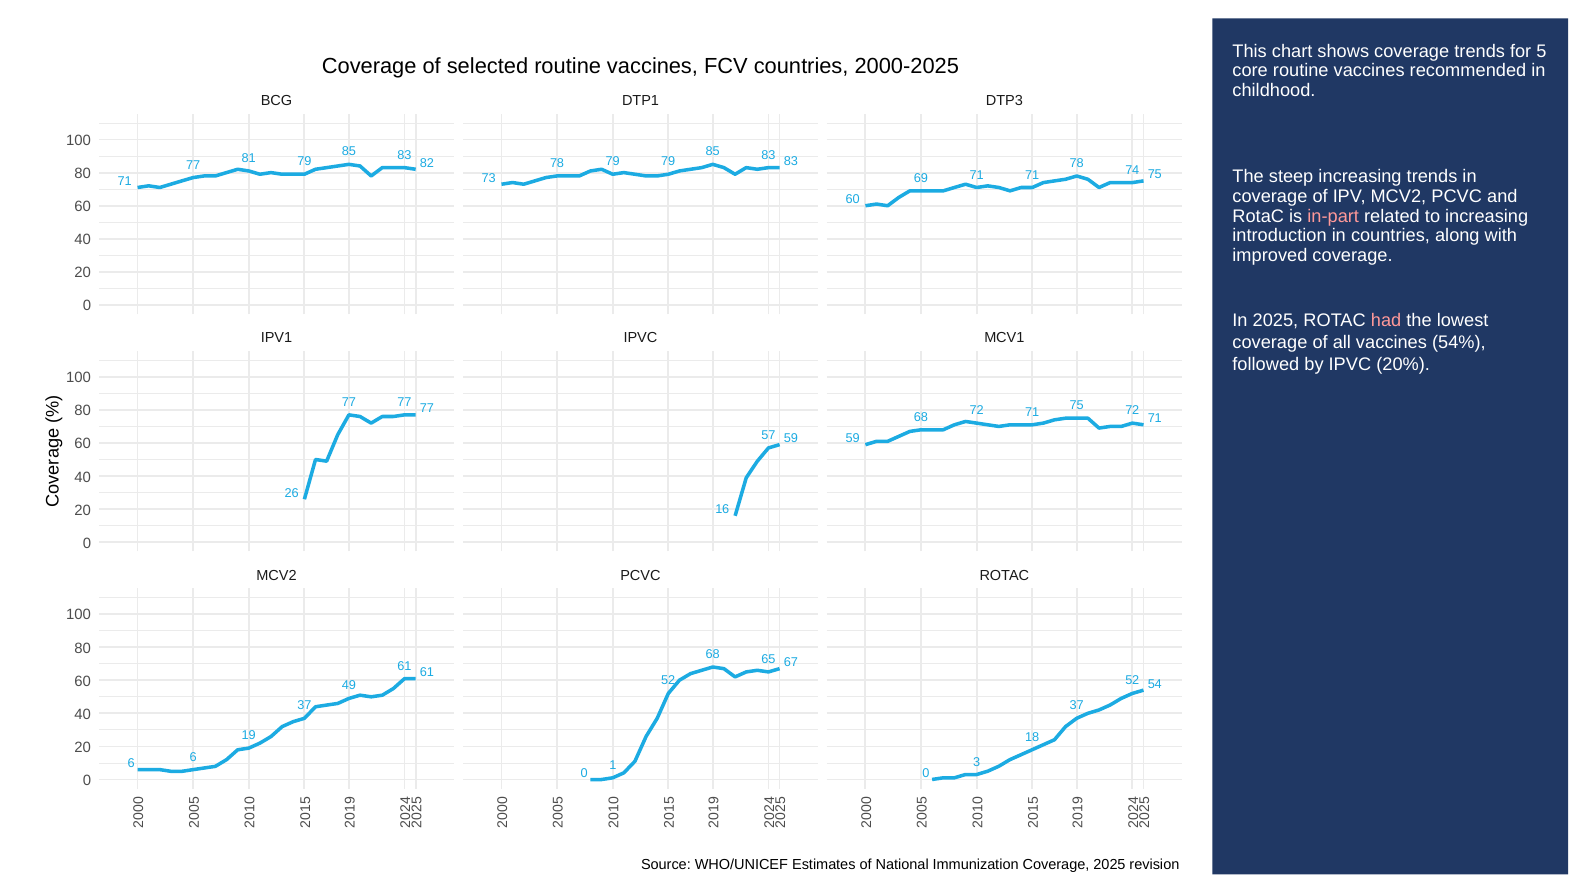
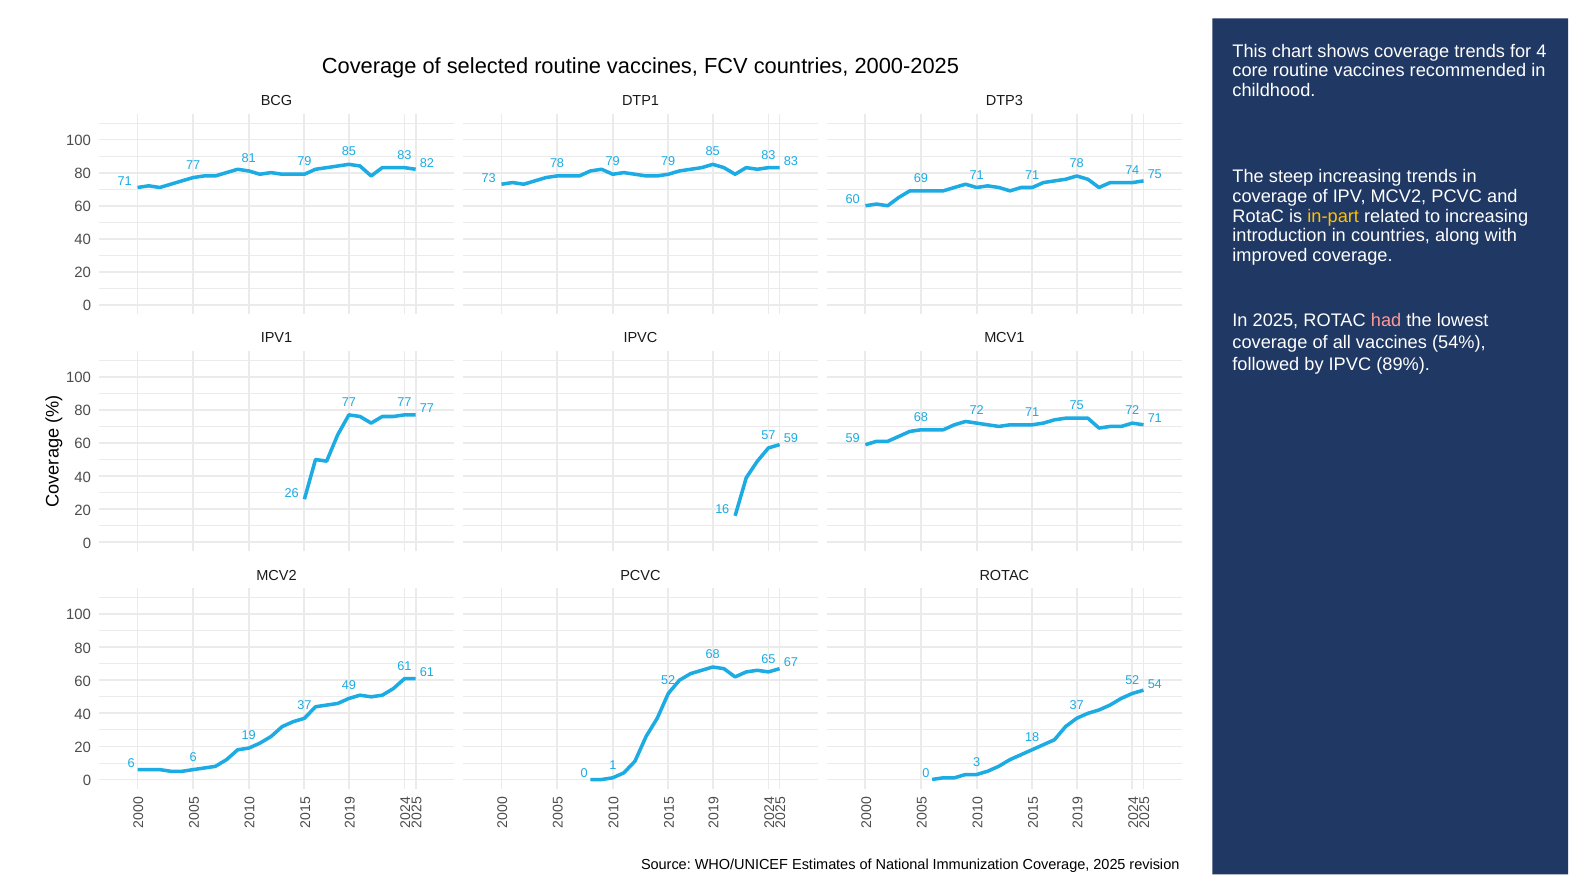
for 5: 5 -> 4 (1541, 51)
in-part colour: pink -> yellow (1333, 216)
20%: 20% -> 89% (1403, 364)
